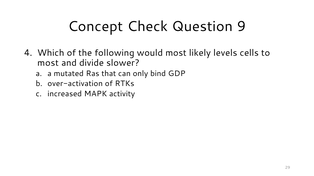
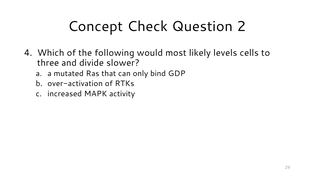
9: 9 -> 2 (241, 26)
most: most -> three (48, 63)
